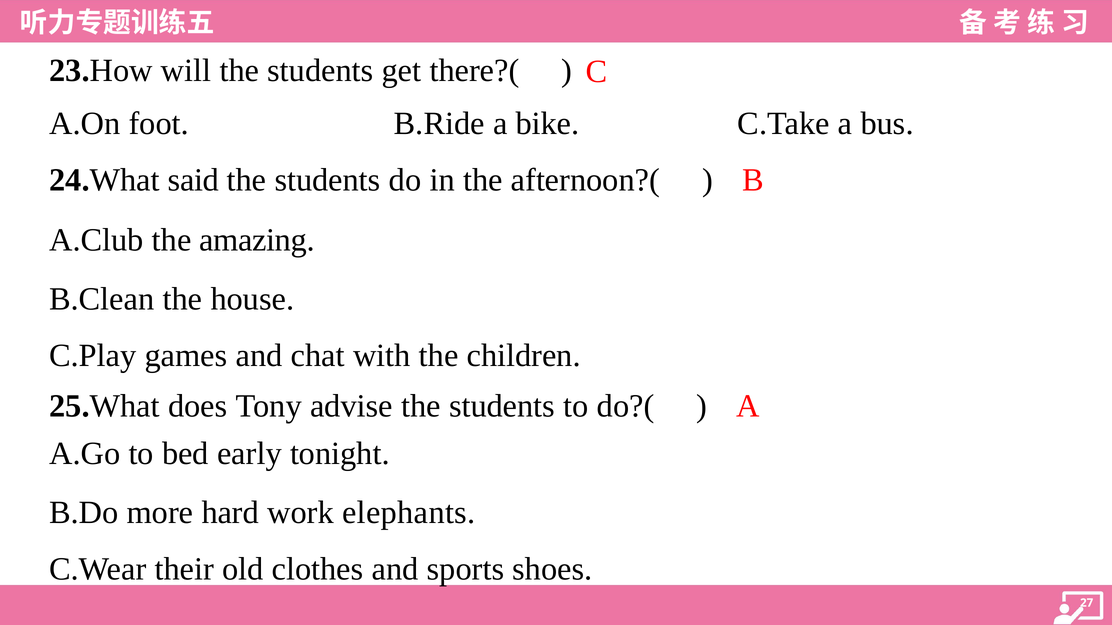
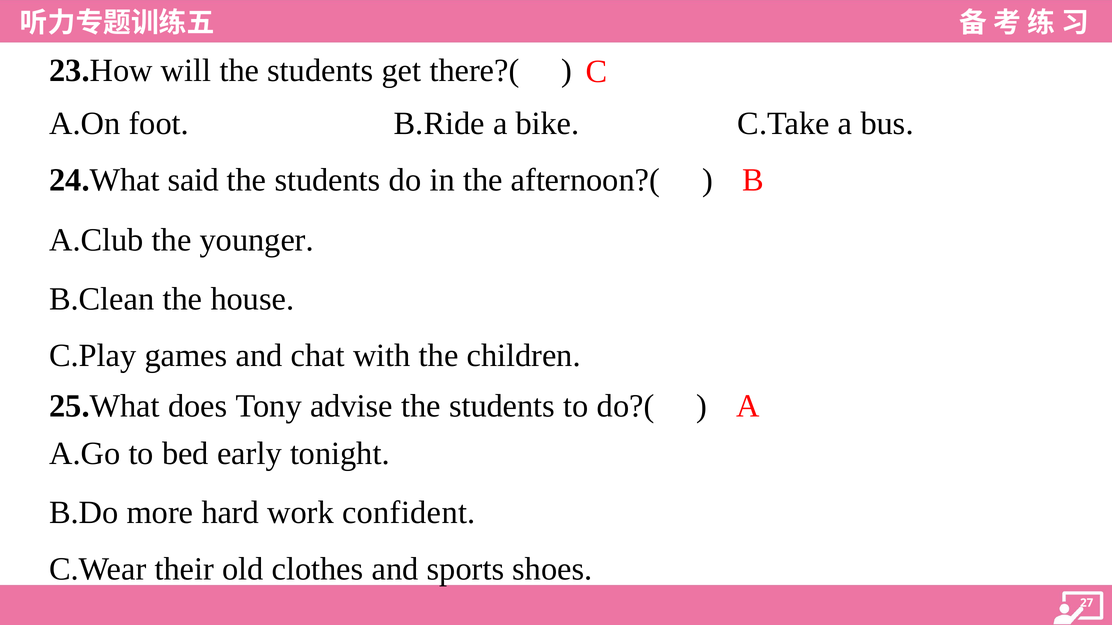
amazing: amazing -> younger (257, 240)
elephants: elephants -> confident (409, 513)
